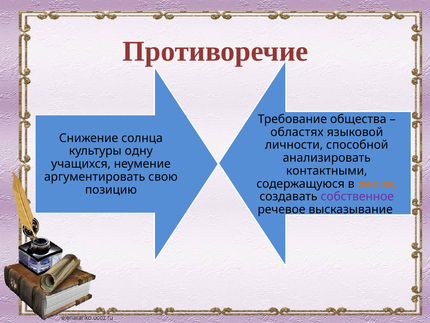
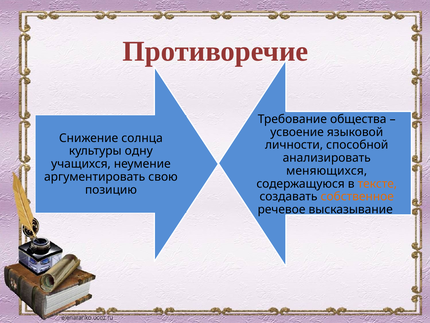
областях: областях -> усвоение (297, 132)
контактными: контактными -> меняющихся (327, 171)
собственное colour: purple -> orange (357, 196)
